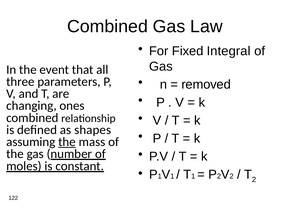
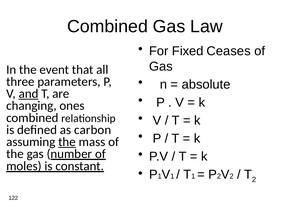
Integral: Integral -> Ceases (229, 51)
removed: removed -> absolute (206, 85)
and underline: none -> present (29, 94)
shapes: shapes -> carbon (93, 130)
